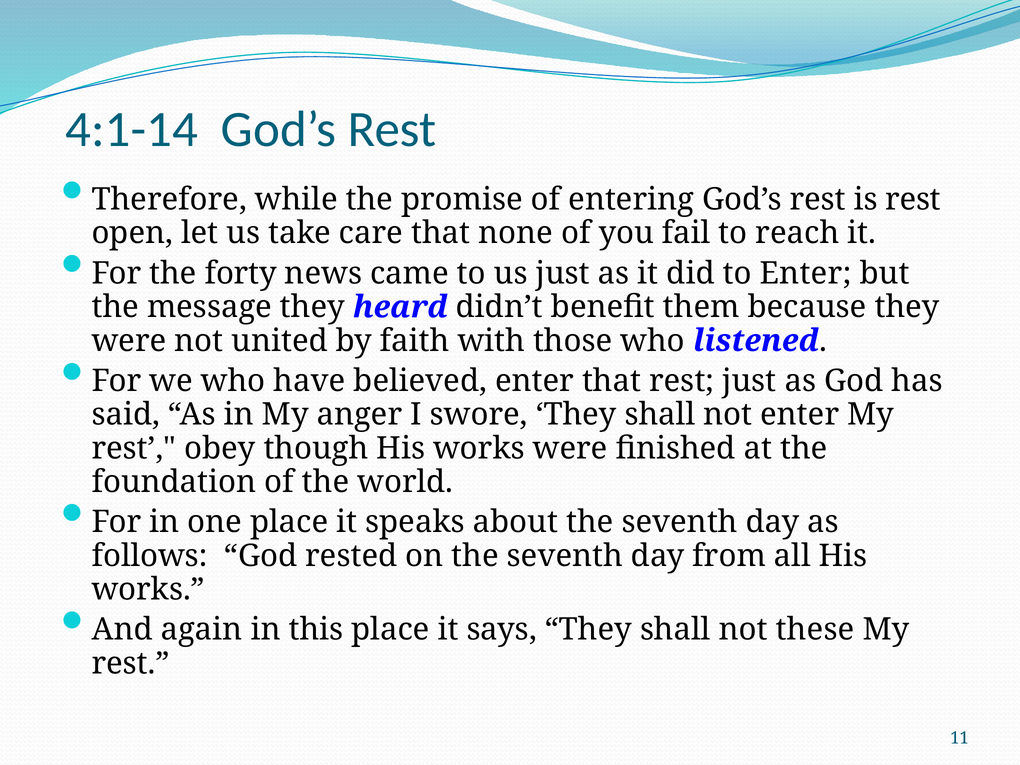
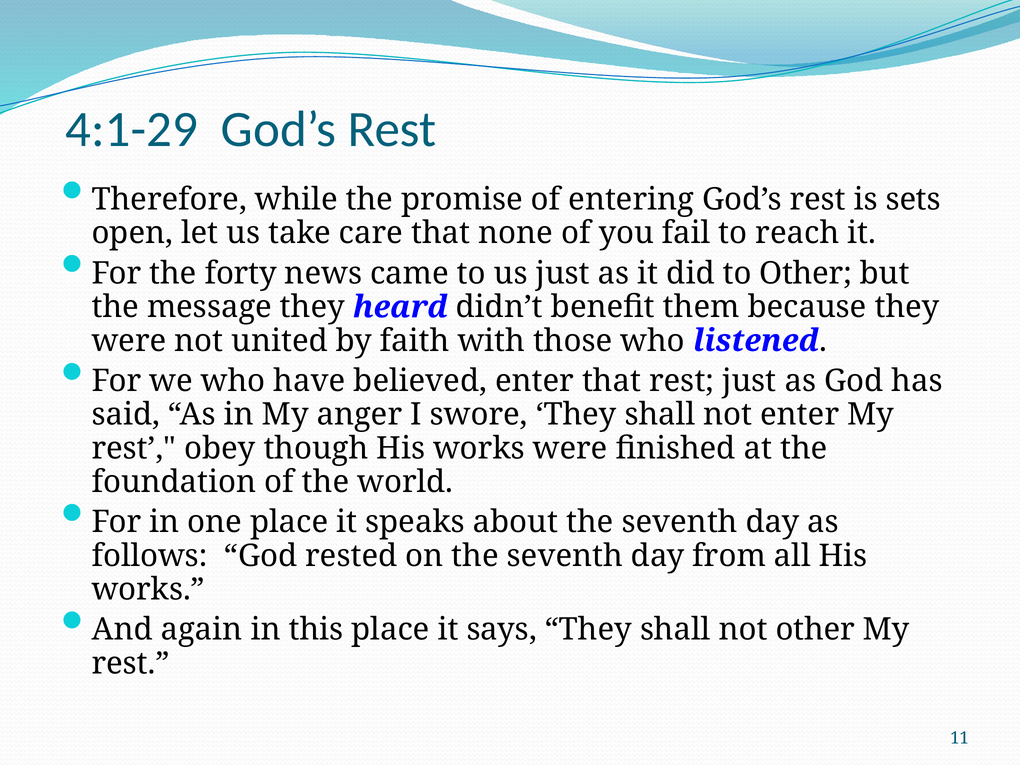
4:1-14: 4:1-14 -> 4:1-29 (132, 129)
is rest: rest -> sets (913, 200)
to Enter: Enter -> Other (806, 273)
not these: these -> other (815, 630)
